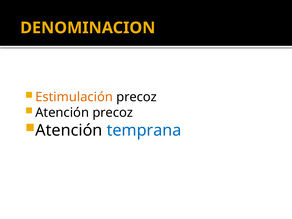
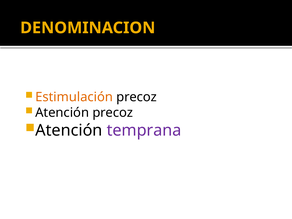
temprana colour: blue -> purple (144, 130)
